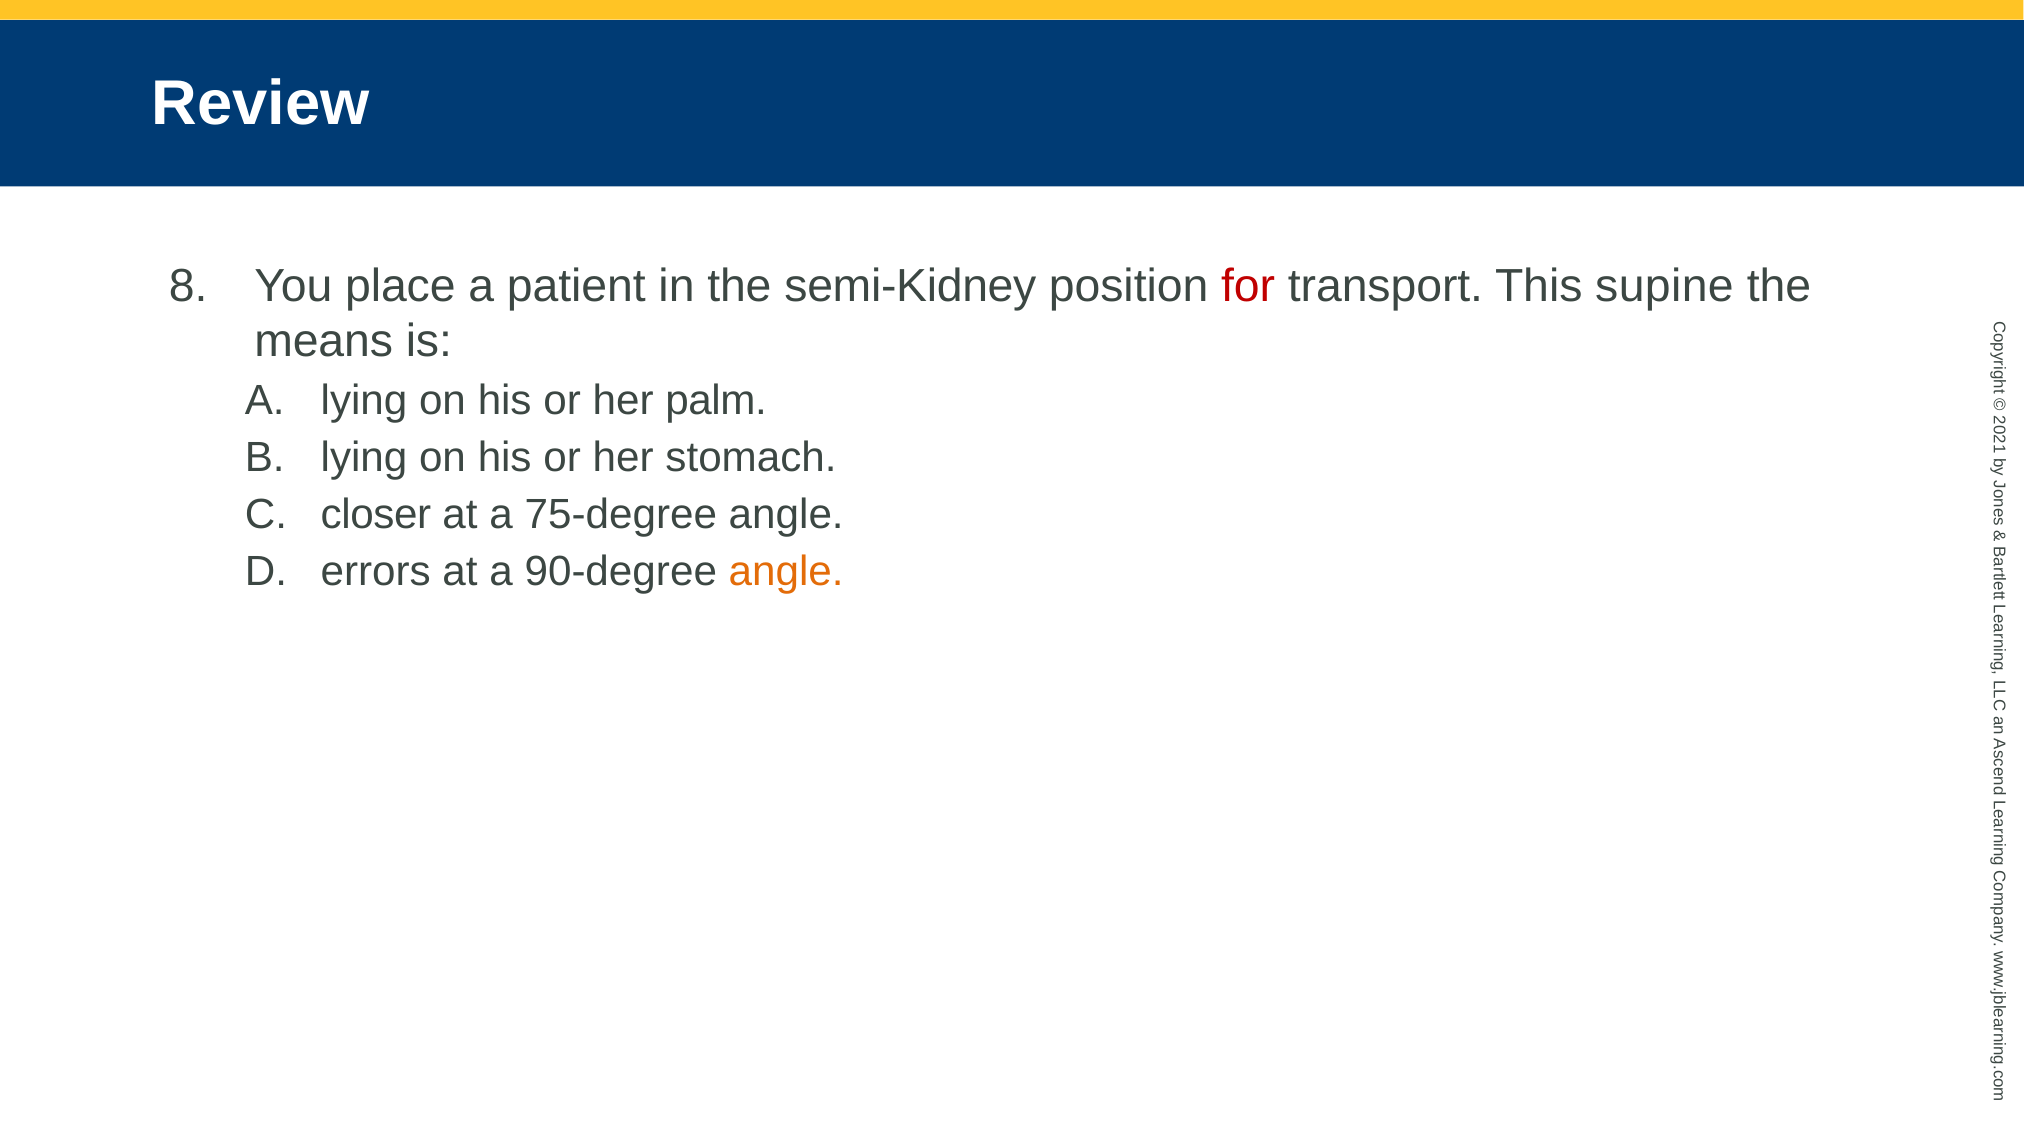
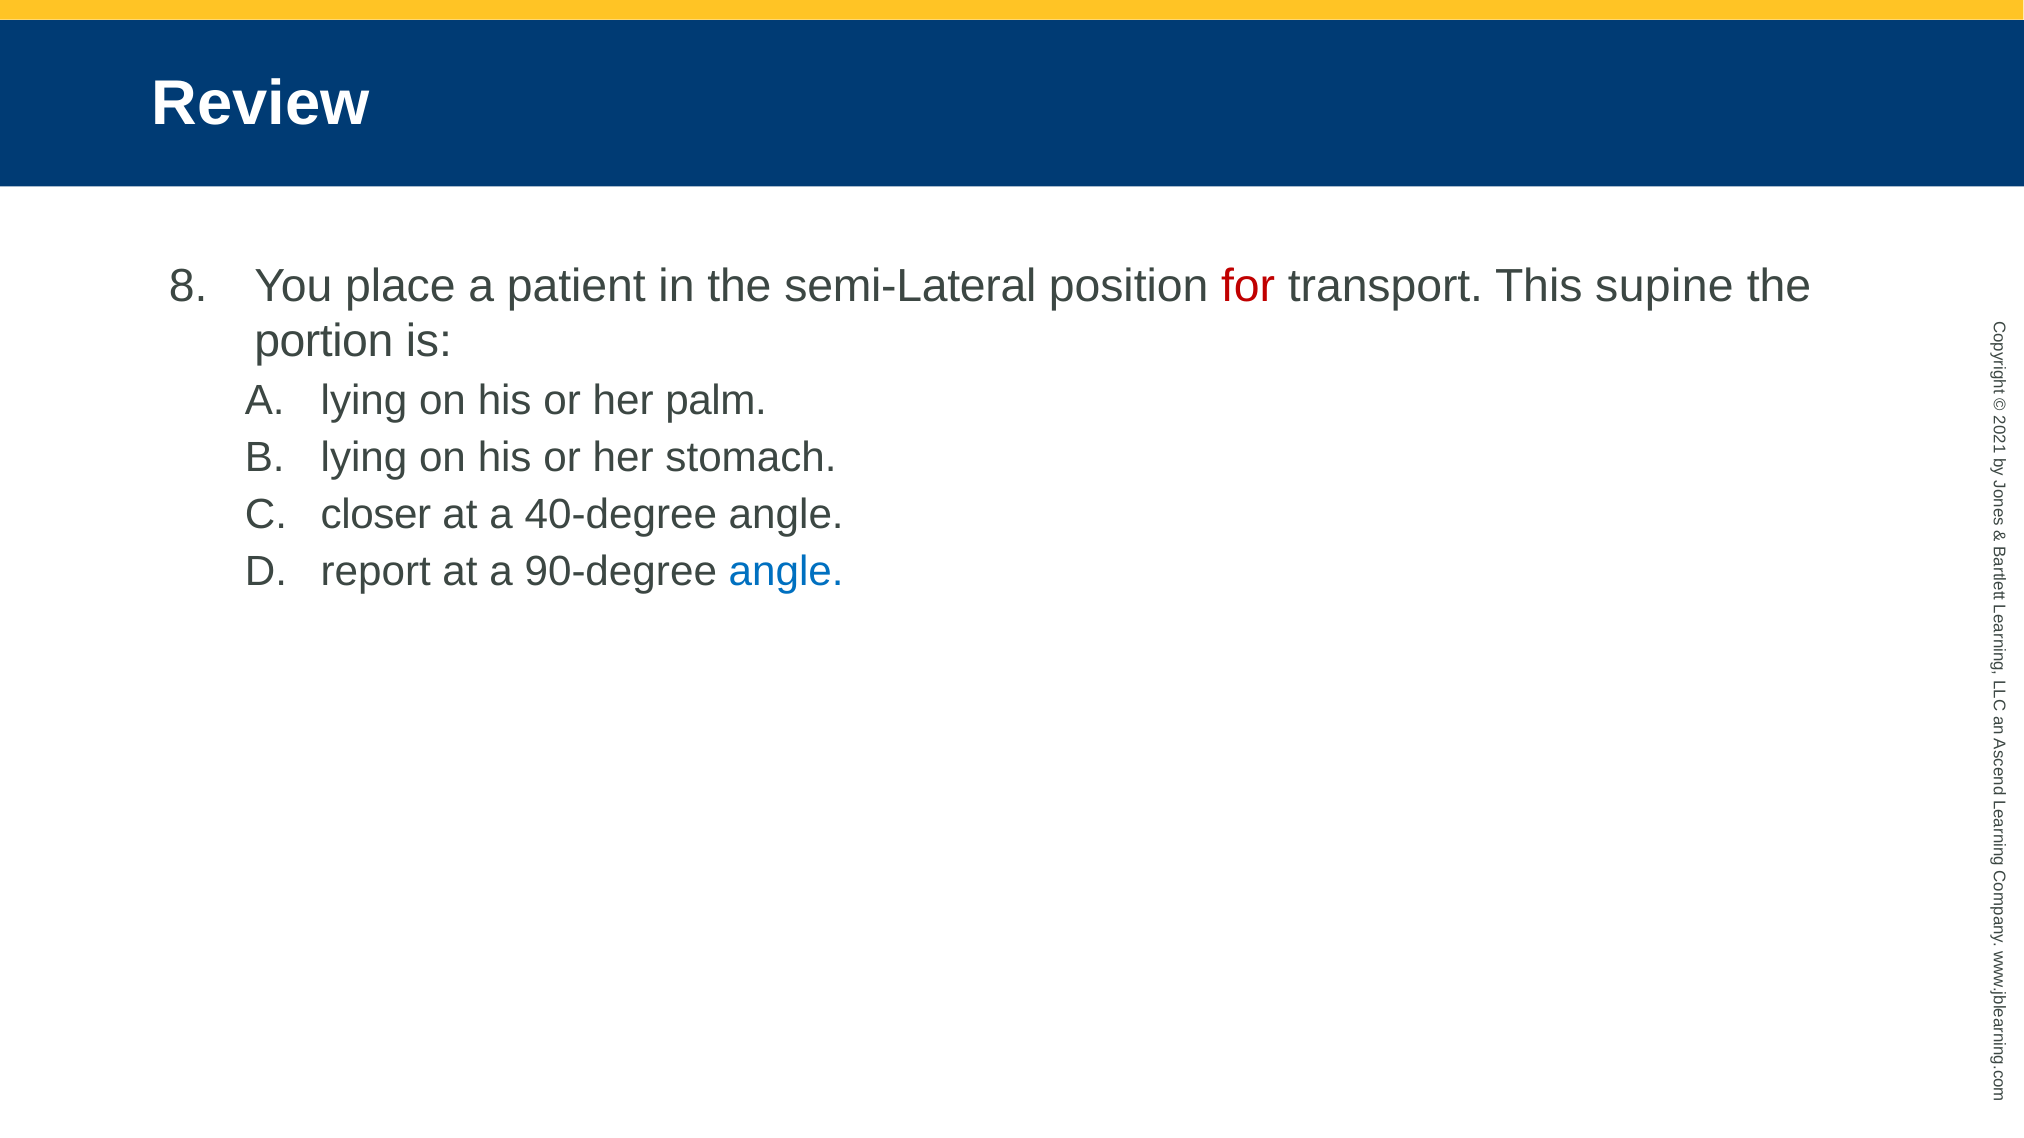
semi-Kidney: semi-Kidney -> semi-Lateral (910, 286)
means: means -> portion (324, 342)
75-degree: 75-degree -> 40-degree (621, 515)
errors: errors -> report (376, 572)
angle colour: orange -> blue (786, 572)
